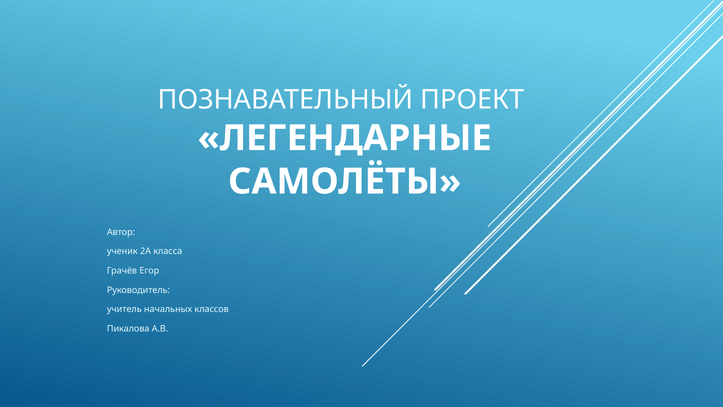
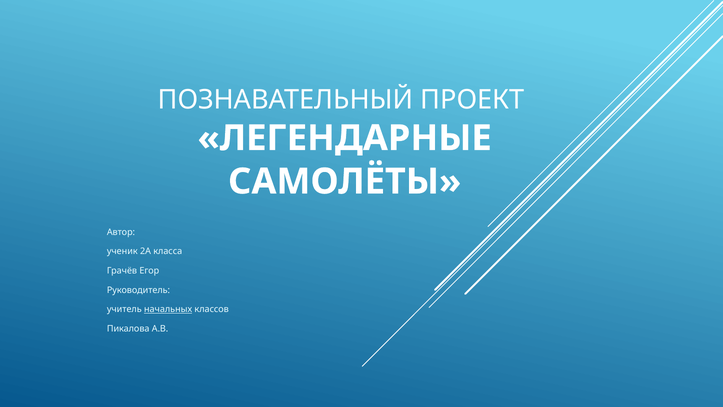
начальных underline: none -> present (168, 309)
